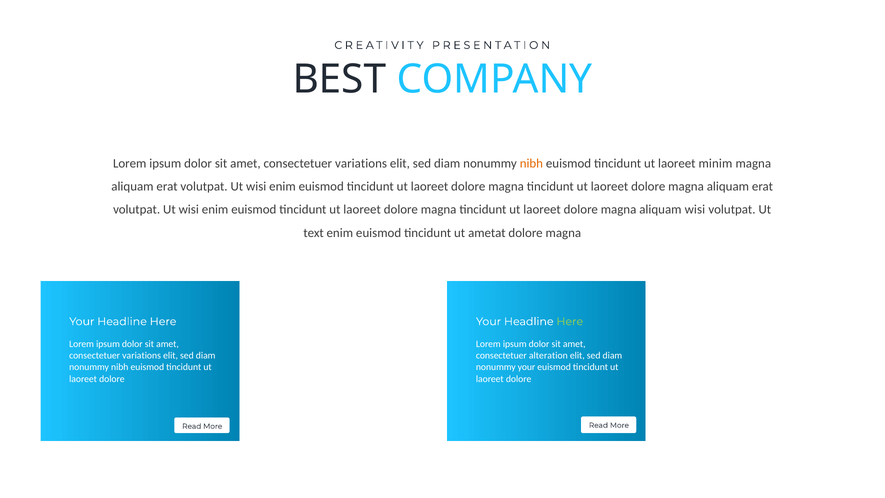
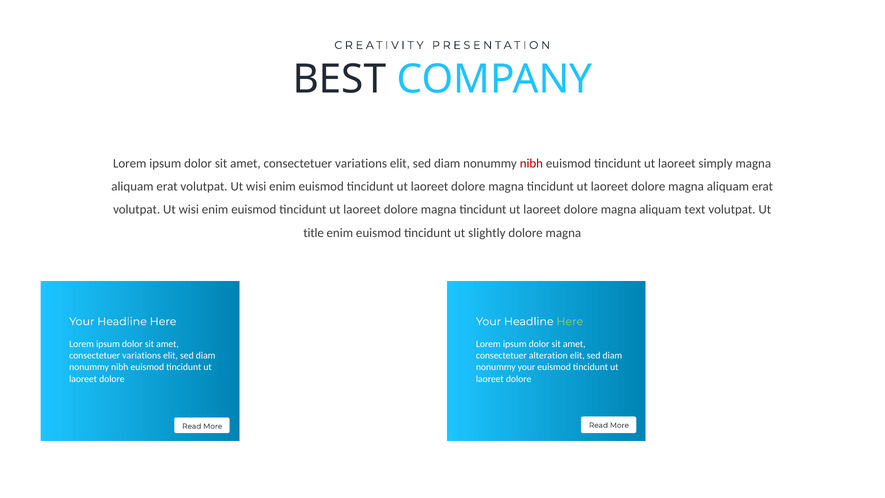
nibh colour: orange -> red (531, 163)
minim: minim -> simply (715, 163)
aliquam wisi: wisi -> text (695, 210)
text: text -> title (314, 233)
ametat: ametat -> slightly (487, 233)
